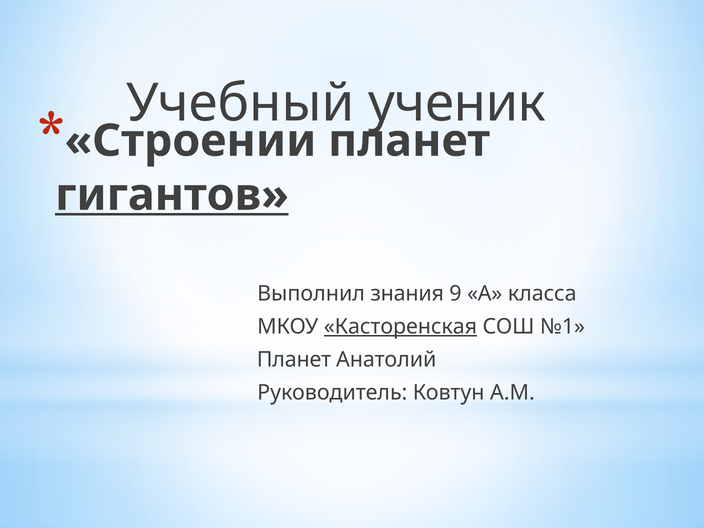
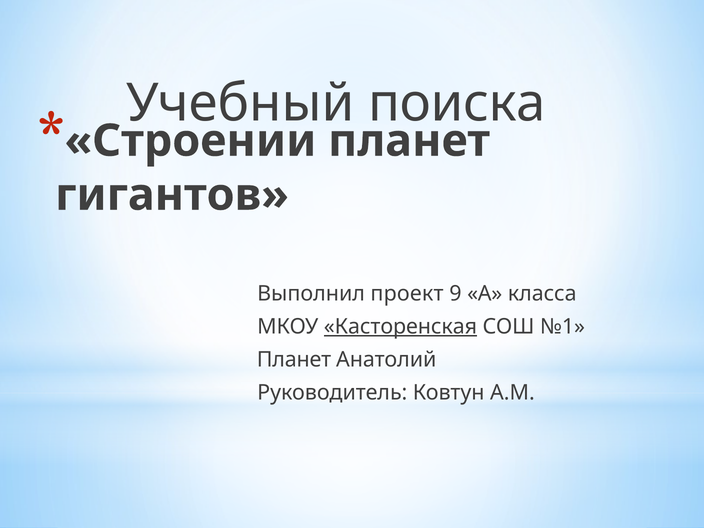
ученик: ученик -> поиска (457, 103)
гигантов underline: present -> none (172, 195)
знания: знания -> проект (407, 293)
